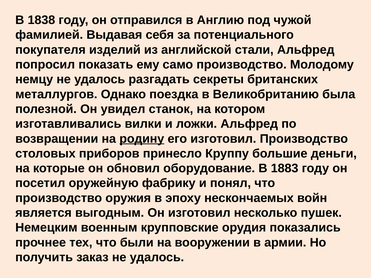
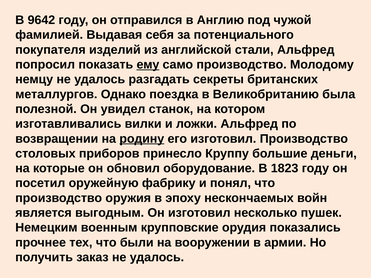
1838: 1838 -> 9642 (41, 20)
ему underline: none -> present (148, 65)
1883: 1883 -> 1823 (285, 168)
